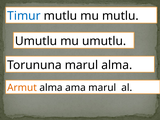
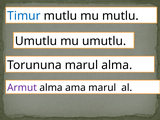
Armut colour: orange -> purple (22, 88)
